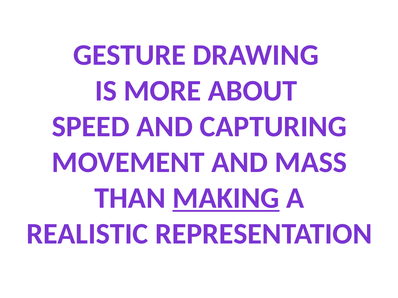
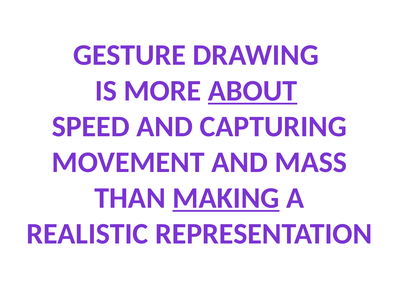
ABOUT underline: none -> present (253, 91)
